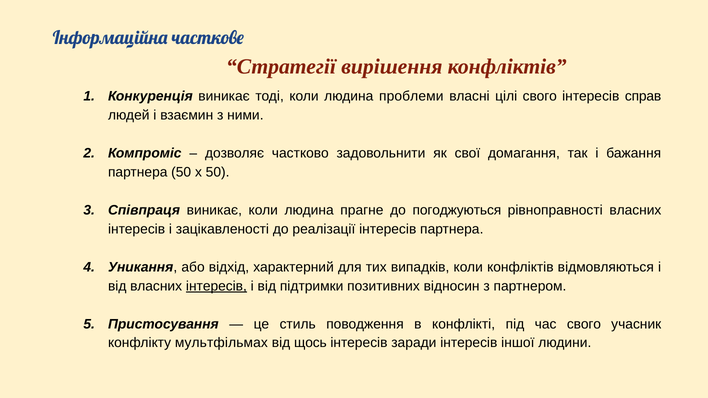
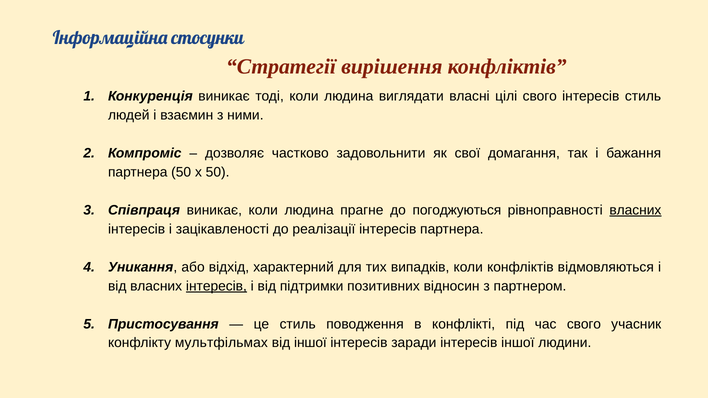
часткове: часткове -> стосунки (208, 38)
проблеми: проблеми -> виглядати (411, 96)
інтересів справ: справ -> стиль (643, 96)
власних underline: none -> present (635, 210)
від щось: щось -> іншої (310, 343)
